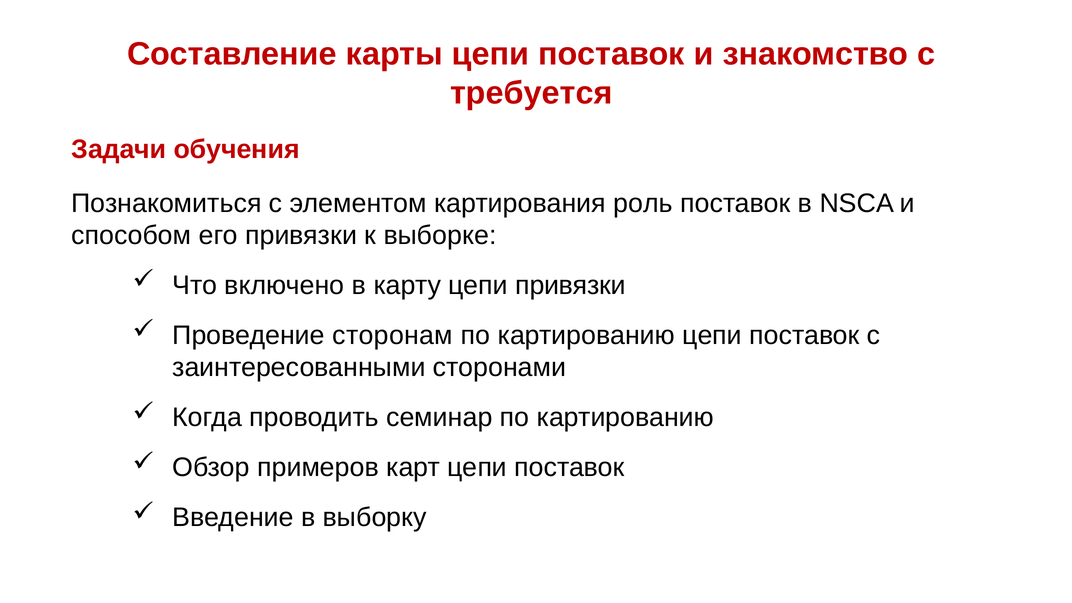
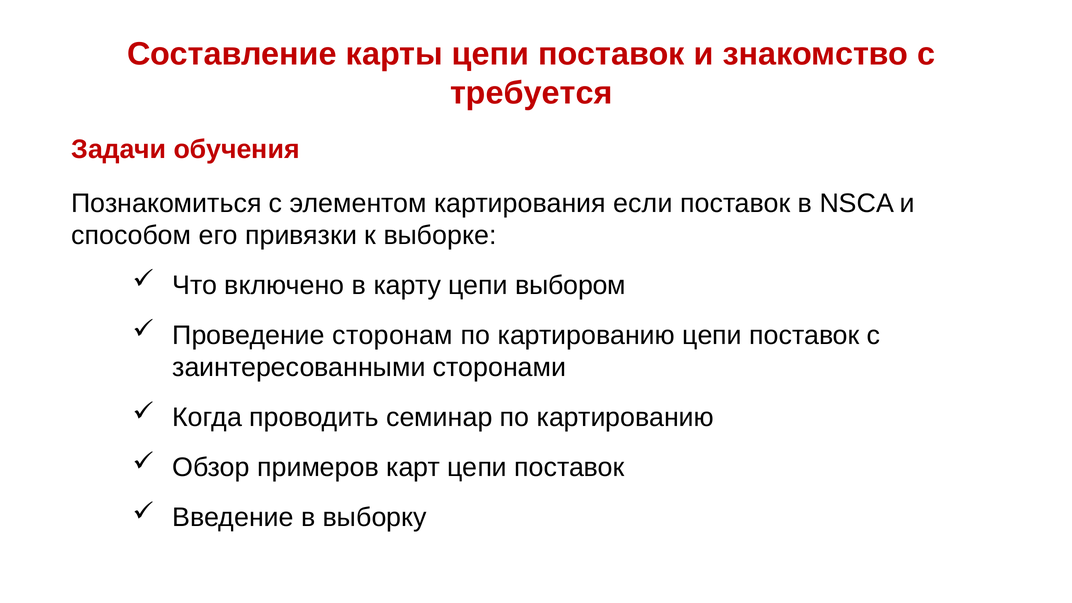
роль: роль -> если (643, 203)
цепи привязки: привязки -> выбором (571, 285)
